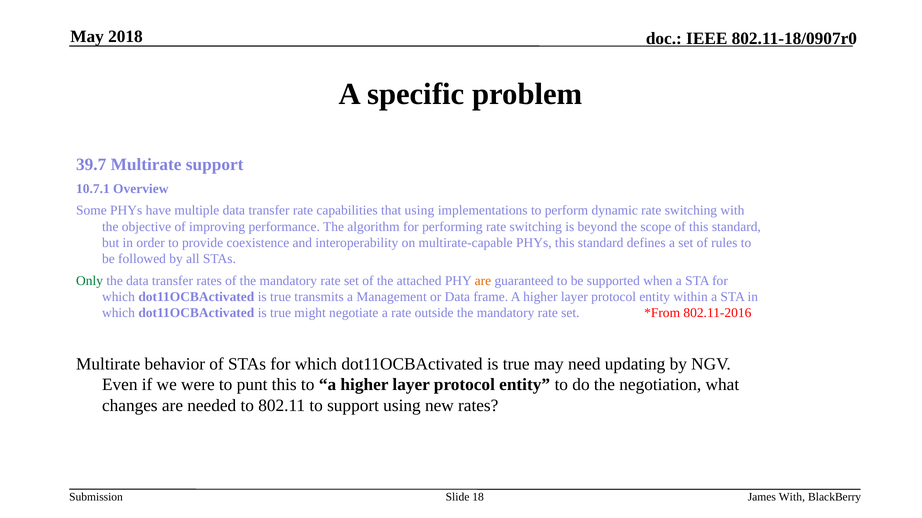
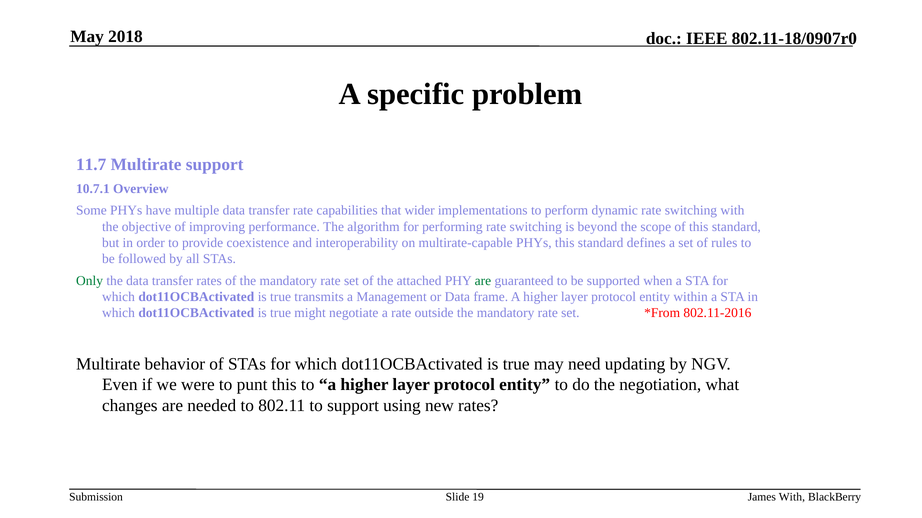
39.7: 39.7 -> 11.7 (91, 165)
that using: using -> wider (420, 211)
are colour: orange -> green (483, 281)
18: 18 -> 19 (478, 497)
